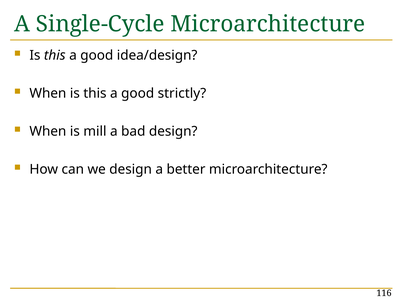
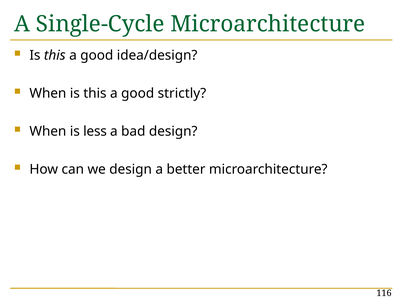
mill: mill -> less (95, 131)
